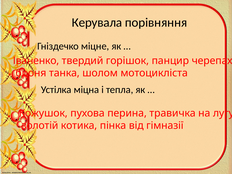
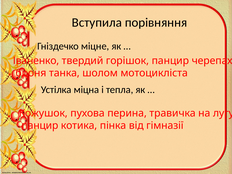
Керувала: Керувала -> Вступила (97, 22)
золотій: золотій -> панцир (40, 126)
